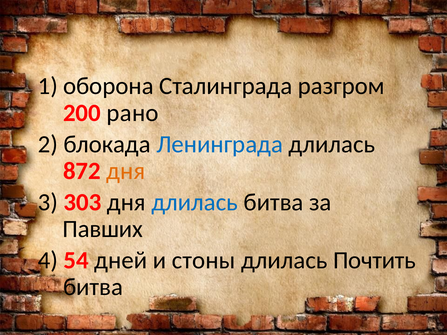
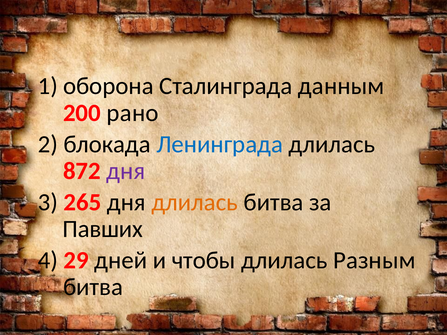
разгром: разгром -> данным (341, 86)
дня colour: orange -> purple (126, 171)
303: 303 -> 265 (82, 202)
длилась colour: blue -> orange (195, 202)
54: 54 -> 29 (76, 260)
стоны: стоны -> чтобы (204, 260)
Почтить: Почтить -> Разным (374, 260)
